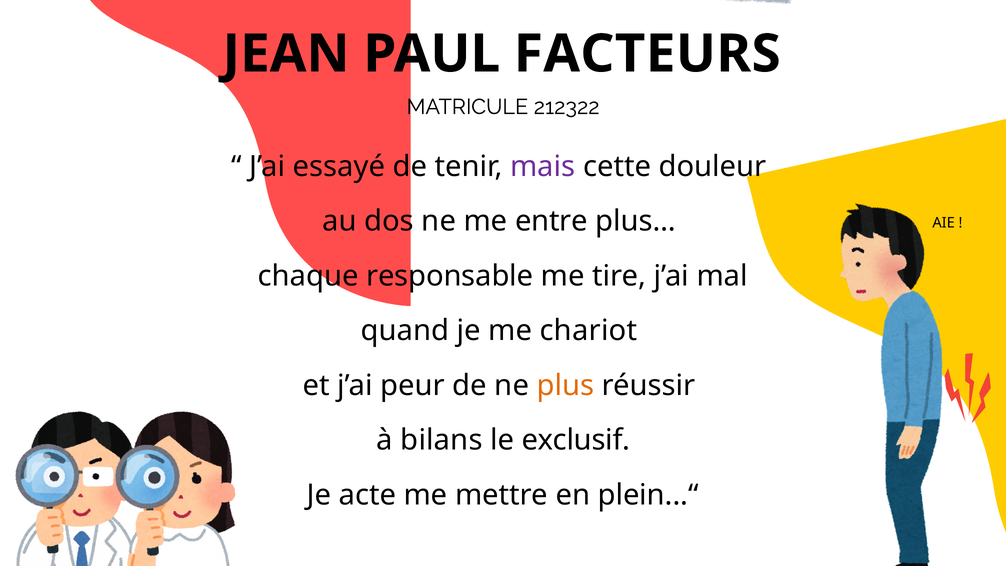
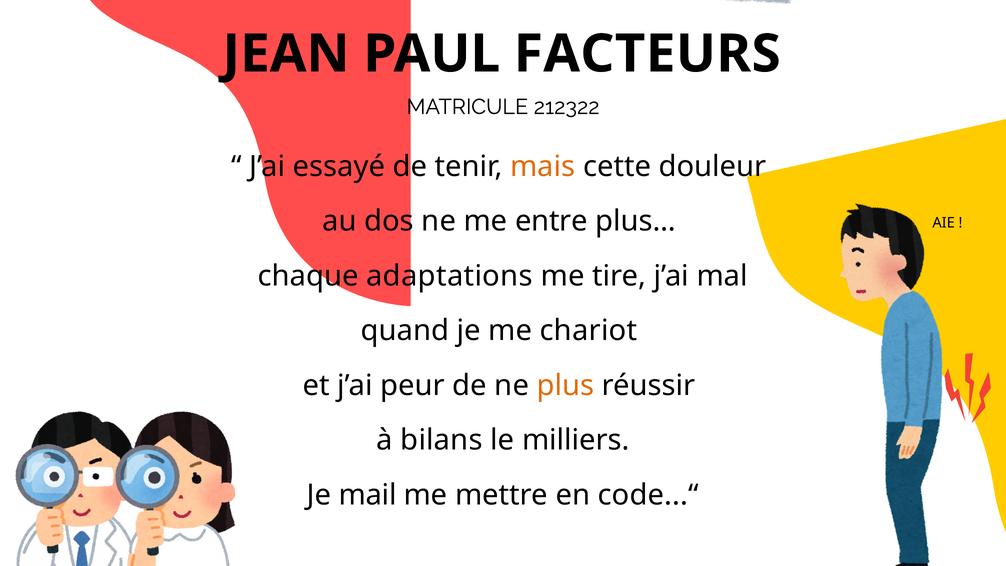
mais colour: purple -> orange (543, 167)
responsable: responsable -> adaptations (449, 276)
exclusif: exclusif -> milliers (576, 440)
acte: acte -> mail (368, 495)
plein...“: plein...“ -> code...“ (648, 495)
